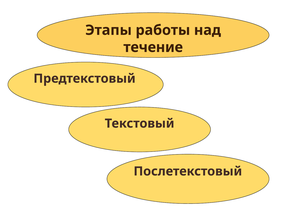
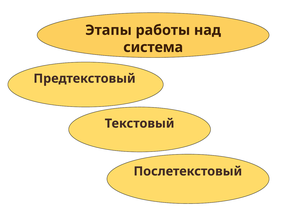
течение: течение -> система (153, 47)
